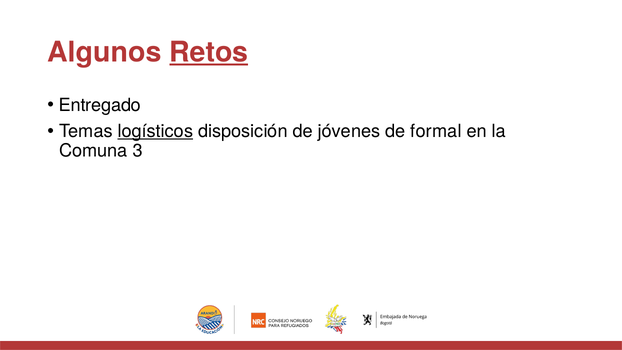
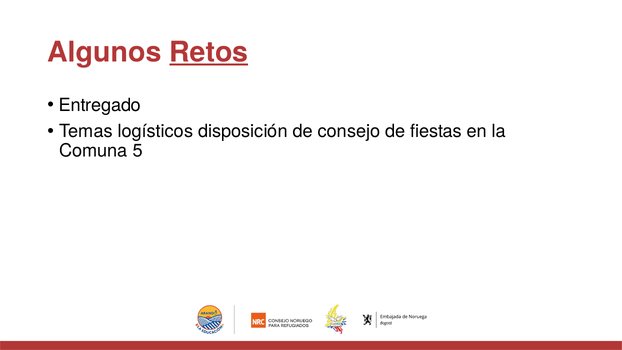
logísticos underline: present -> none (155, 131)
jóvenes: jóvenes -> consejo (349, 131)
formal: formal -> fiestas (436, 131)
3: 3 -> 5 (138, 151)
